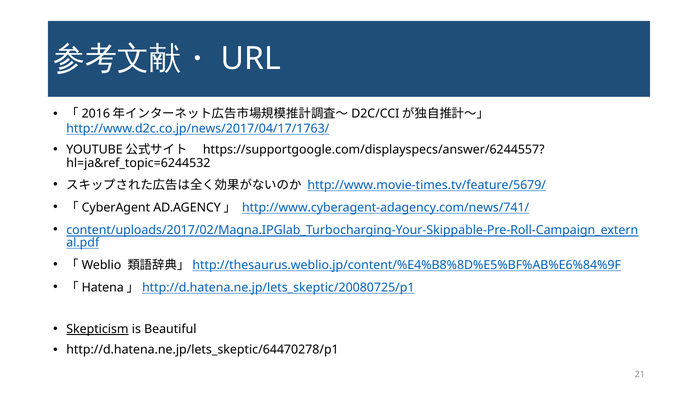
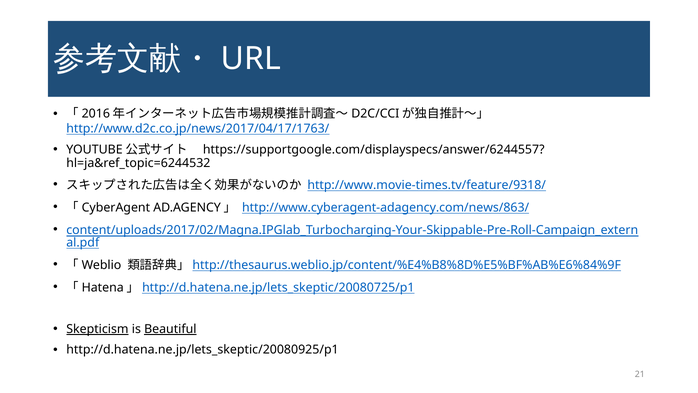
http://www.movie-times.tv/feature/5679/: http://www.movie-times.tv/feature/5679/ -> http://www.movie-times.tv/feature/9318/ (427, 185)
http://www.cyberagent-adagency.com/news/741/: http://www.cyberagent-adagency.com/news/741/ -> http://www.cyberagent-adagency.com/news/863/ (386, 208)
Beautiful underline: none -> present (170, 329)
http://d.hatena.ne.jp/lets_skeptic/64470278/p1: http://d.hatena.ne.jp/lets_skeptic/64470278/p1 -> http://d.hatena.ne.jp/lets_skeptic/20080925/p1 (202, 350)
